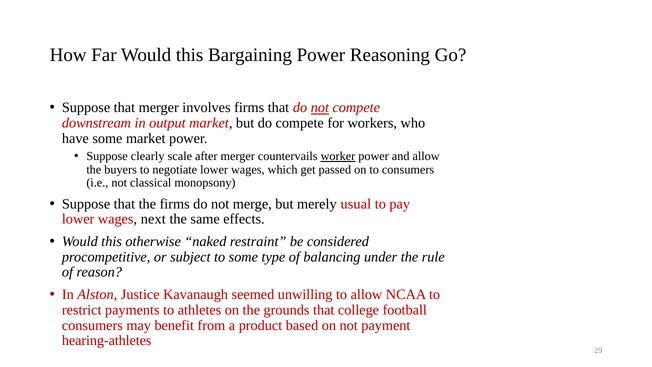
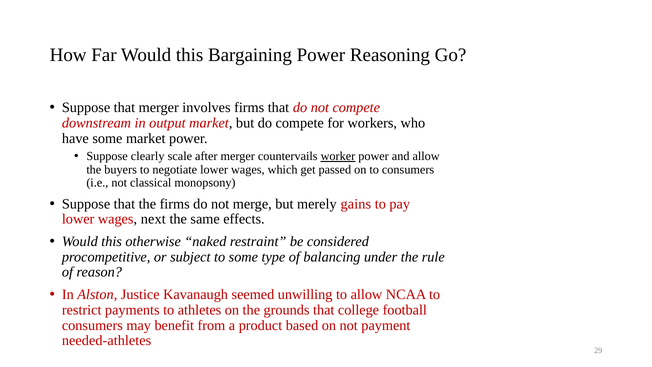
not underline: present -> none (320, 108)
usual: usual -> gains (356, 204)
hearing-athletes: hearing-athletes -> needed-athletes (107, 340)
